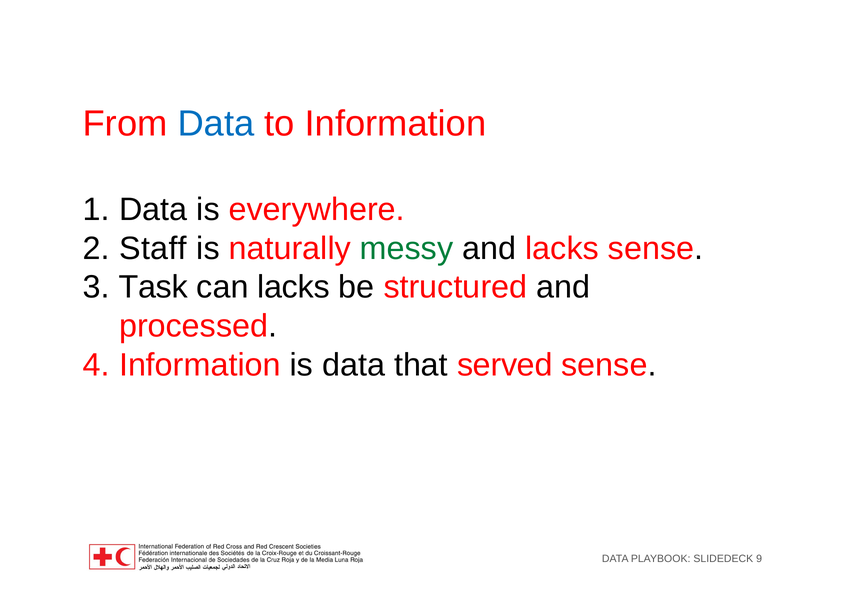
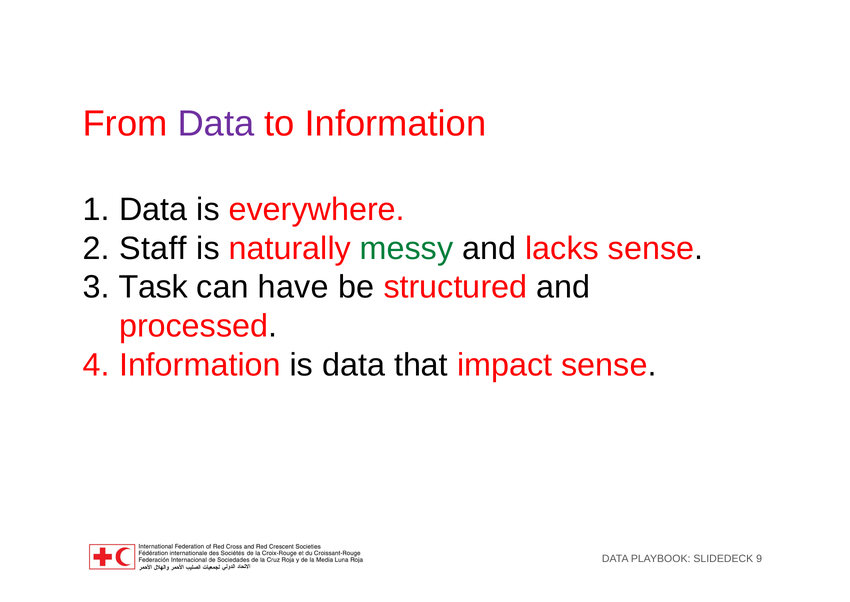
Data colour: blue -> purple (216, 124)
can lacks: lacks -> have (293, 287)
served: served -> impact (505, 364)
